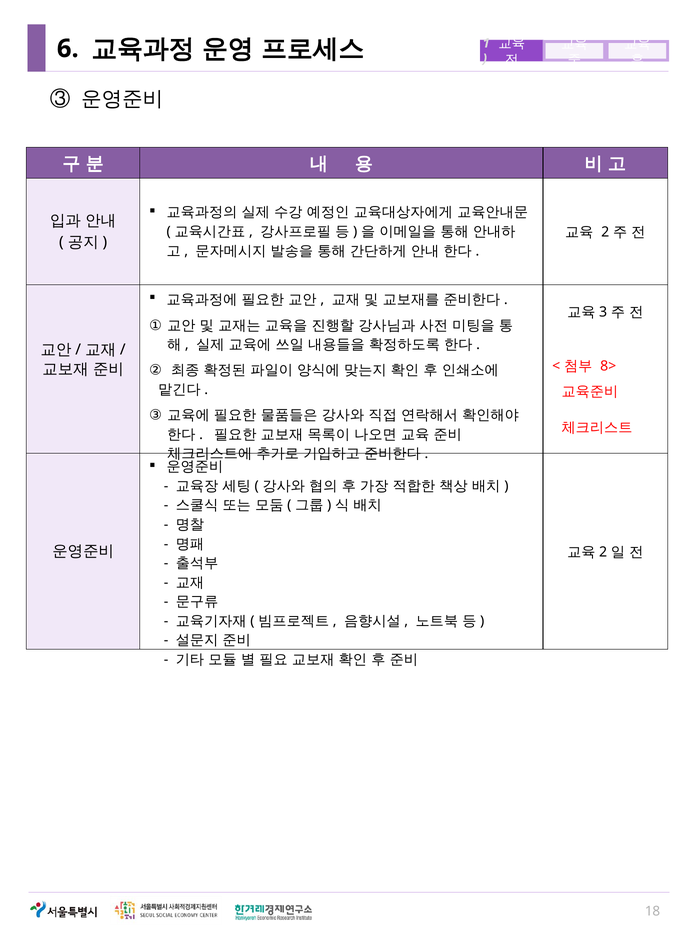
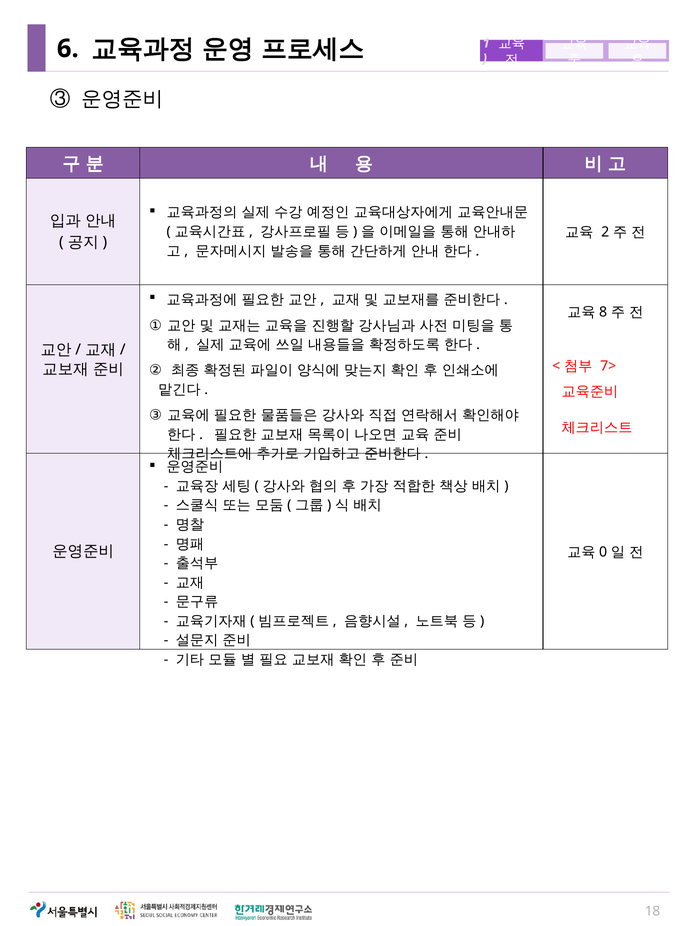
3: 3 -> 8 (603, 312)
8>: 8> -> 7> (608, 366)
2: 2 -> 0 (603, 552)
